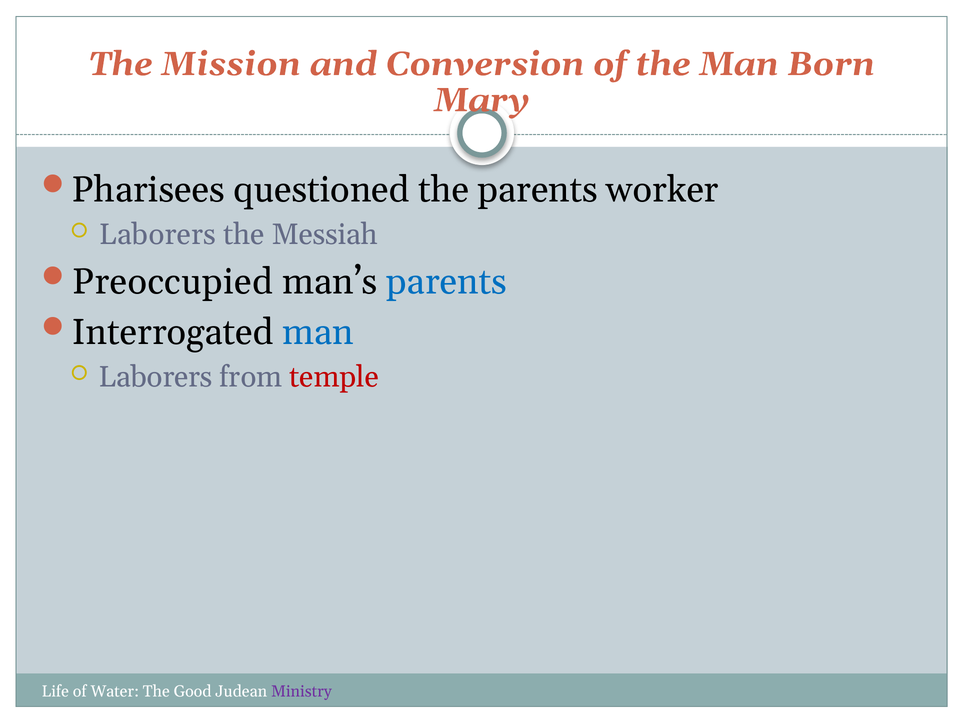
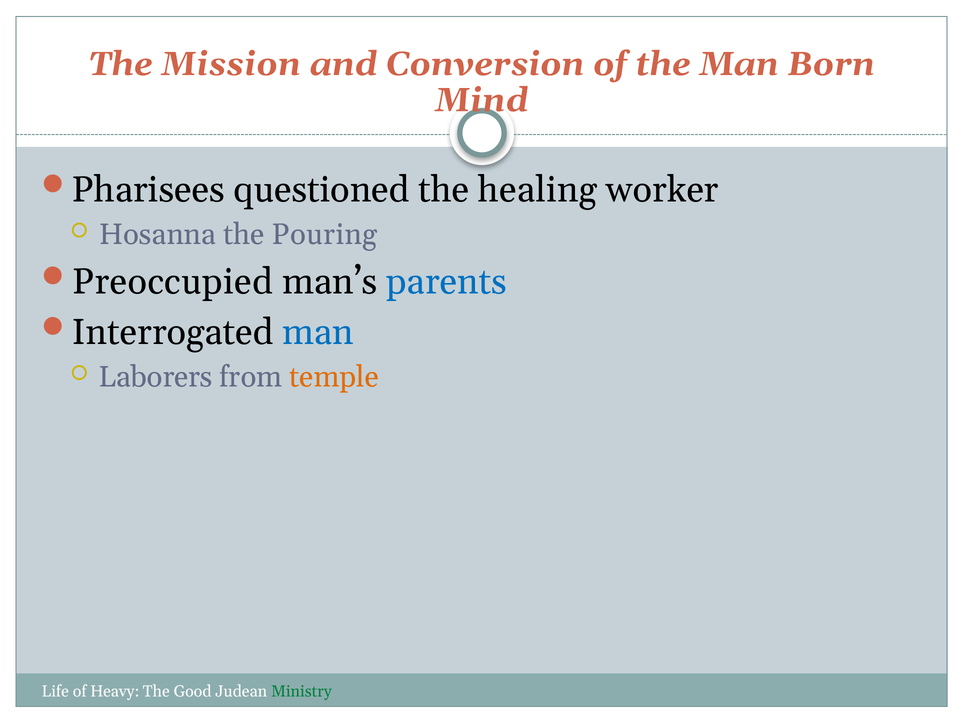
Mary: Mary -> Mind (482, 100)
the parents: parents -> healing (538, 190)
Laborers: Laborers -> Hosanna (158, 235)
Messiah: Messiah -> Pouring (325, 235)
temple colour: red -> orange (334, 377)
Water: Water -> Heavy (115, 691)
Ministry colour: purple -> green (301, 691)
